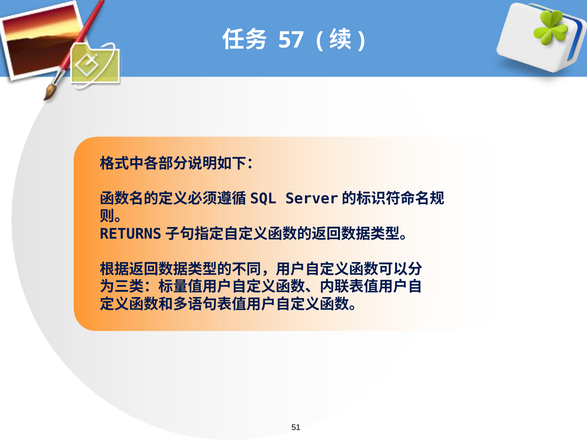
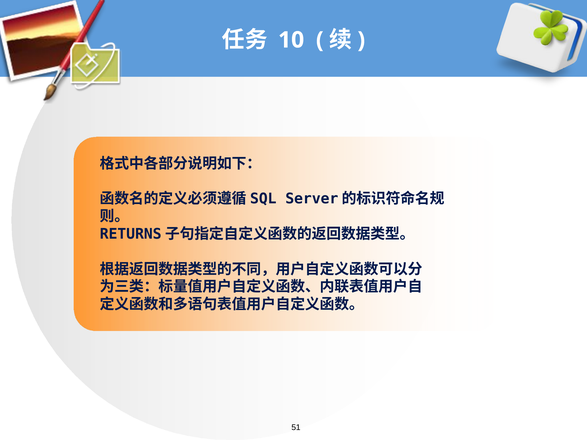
57: 57 -> 10 (291, 40)
